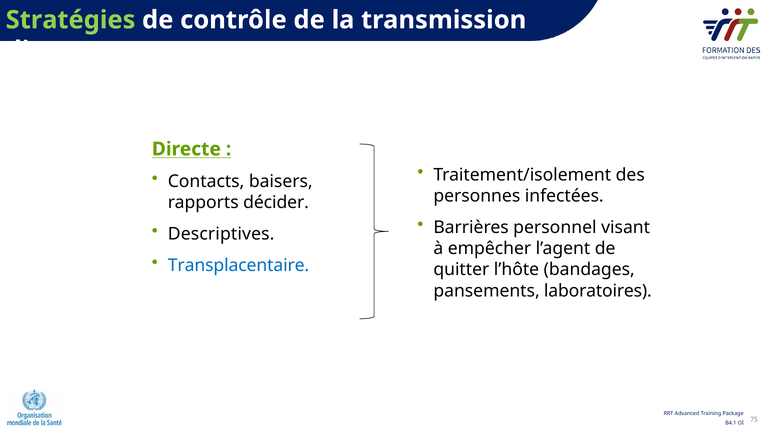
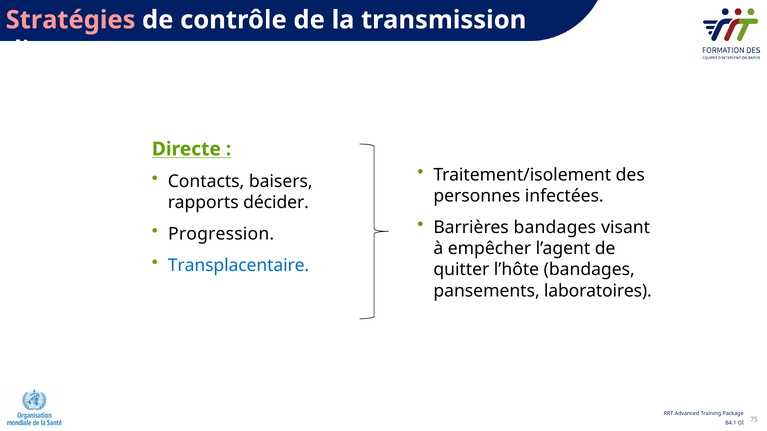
Stratégies colour: light green -> pink (71, 20)
Barrières personnel: personnel -> bandages (555, 228)
Descriptives: Descriptives -> Progression (221, 234)
